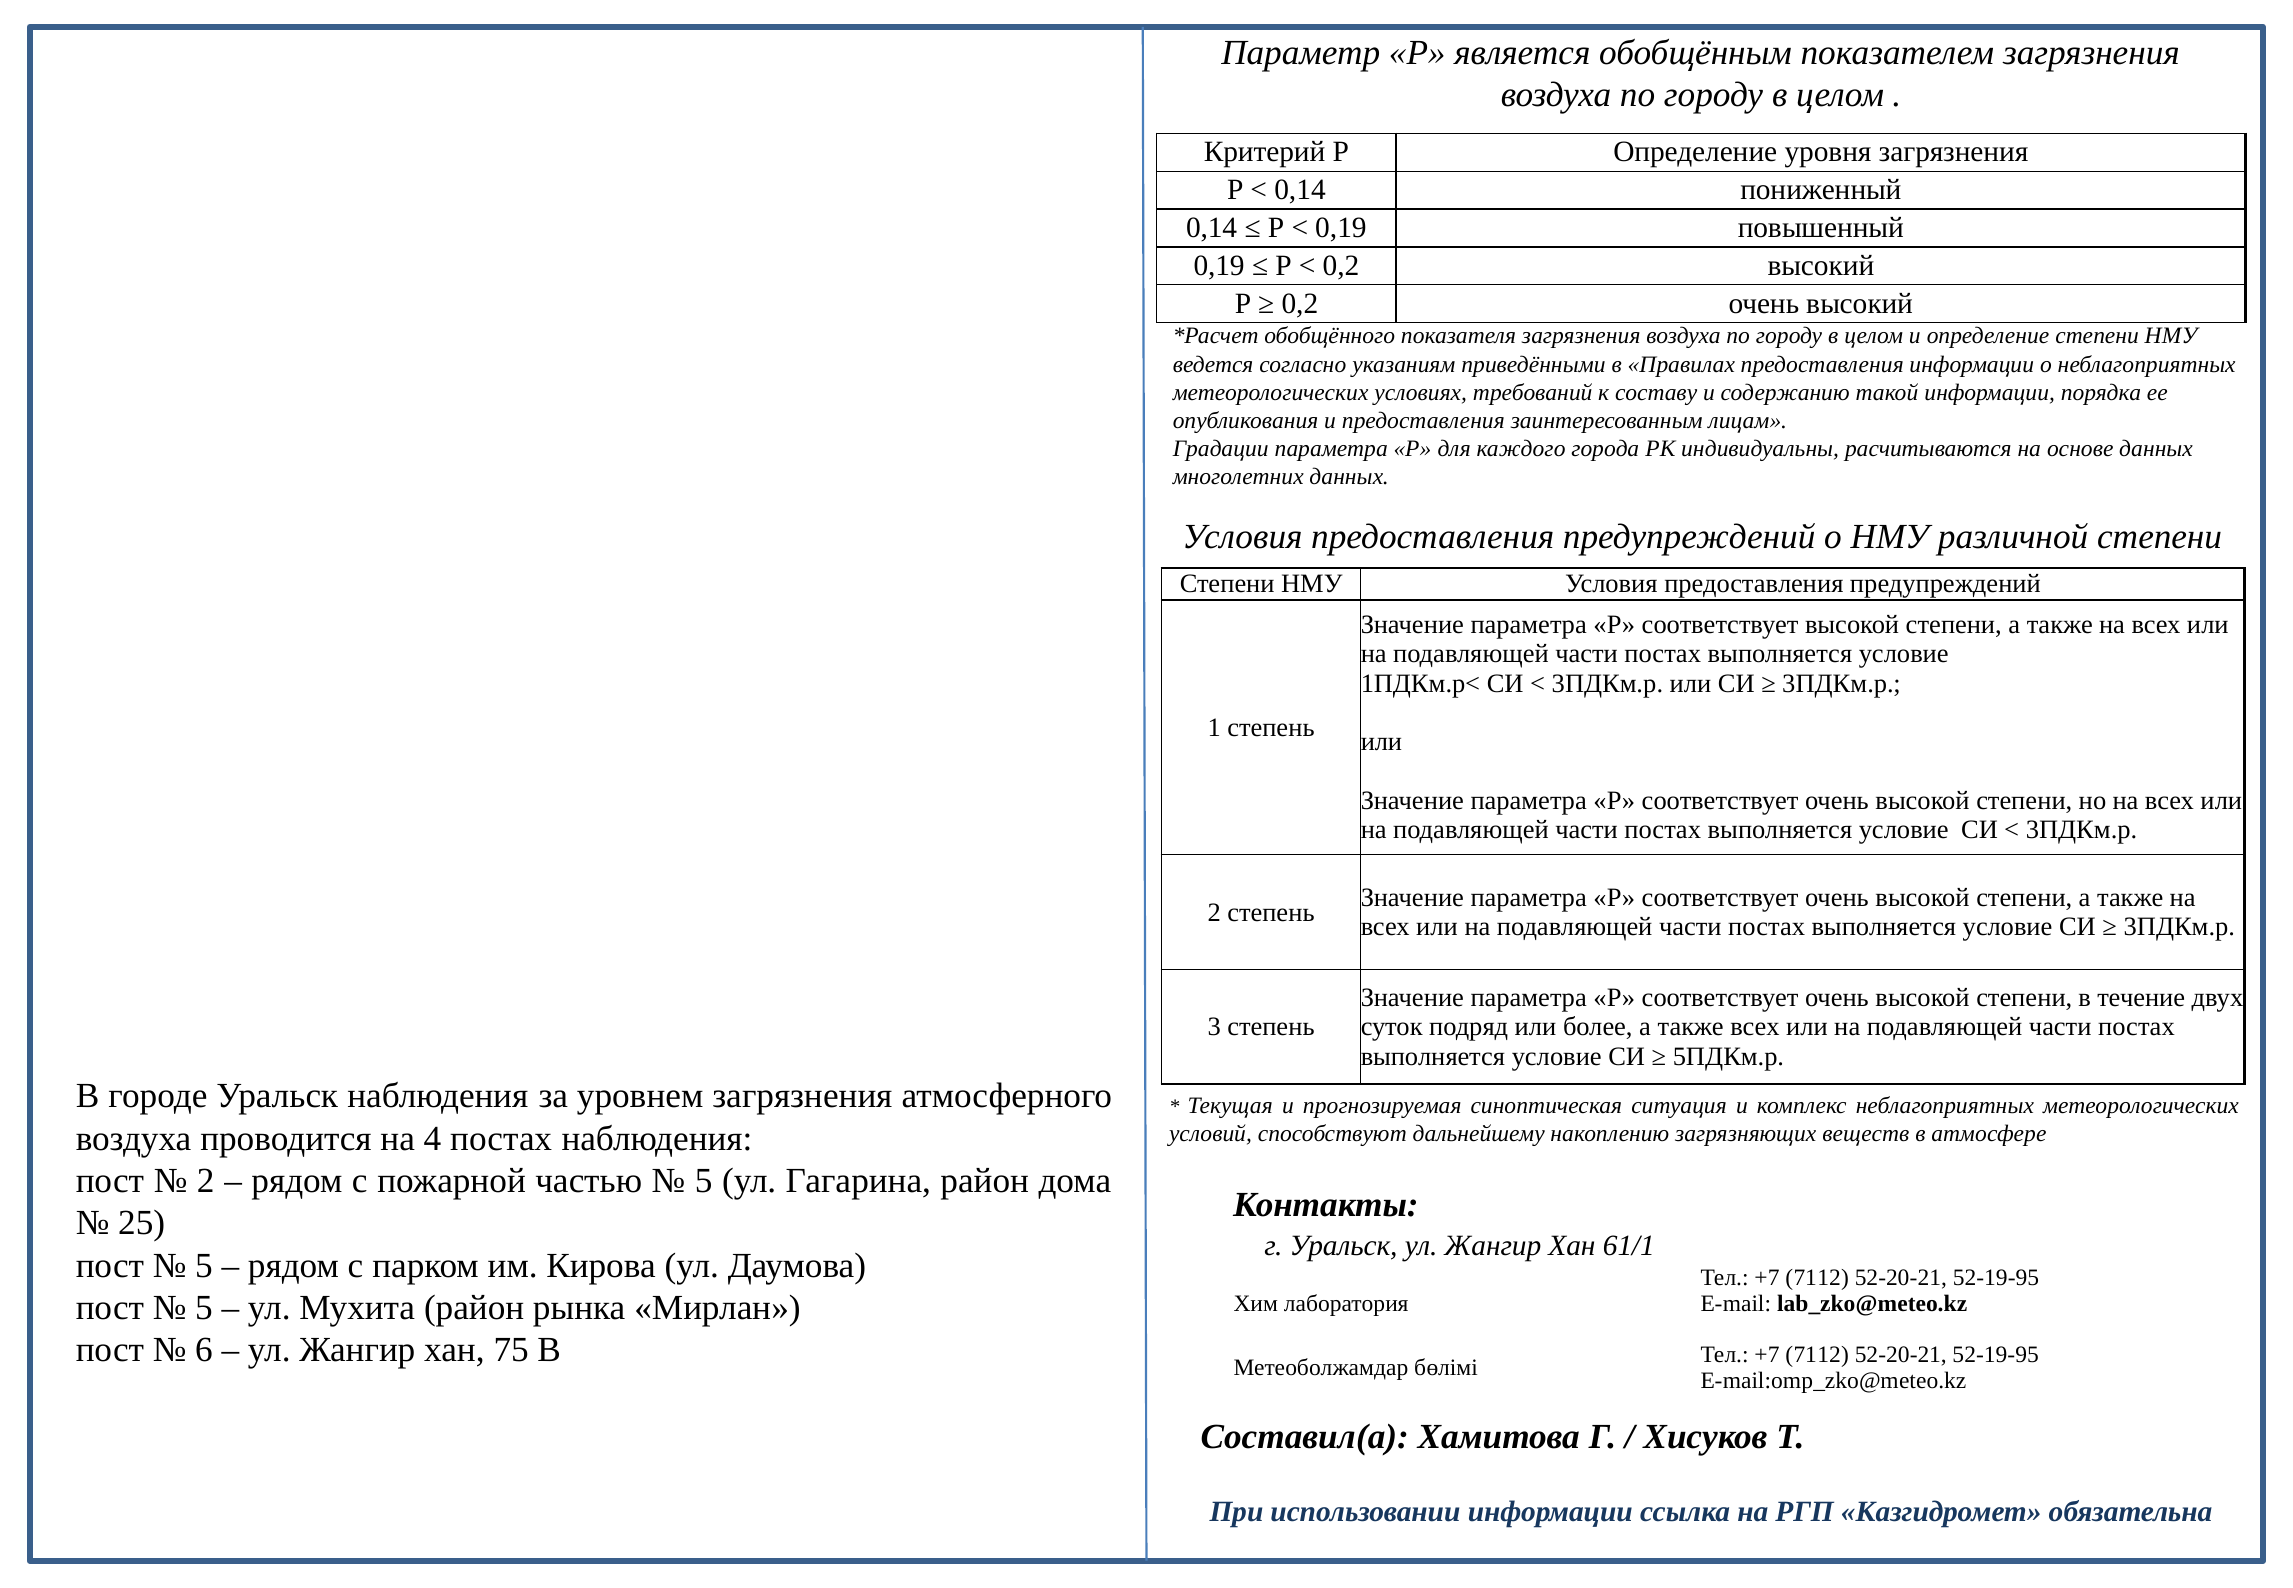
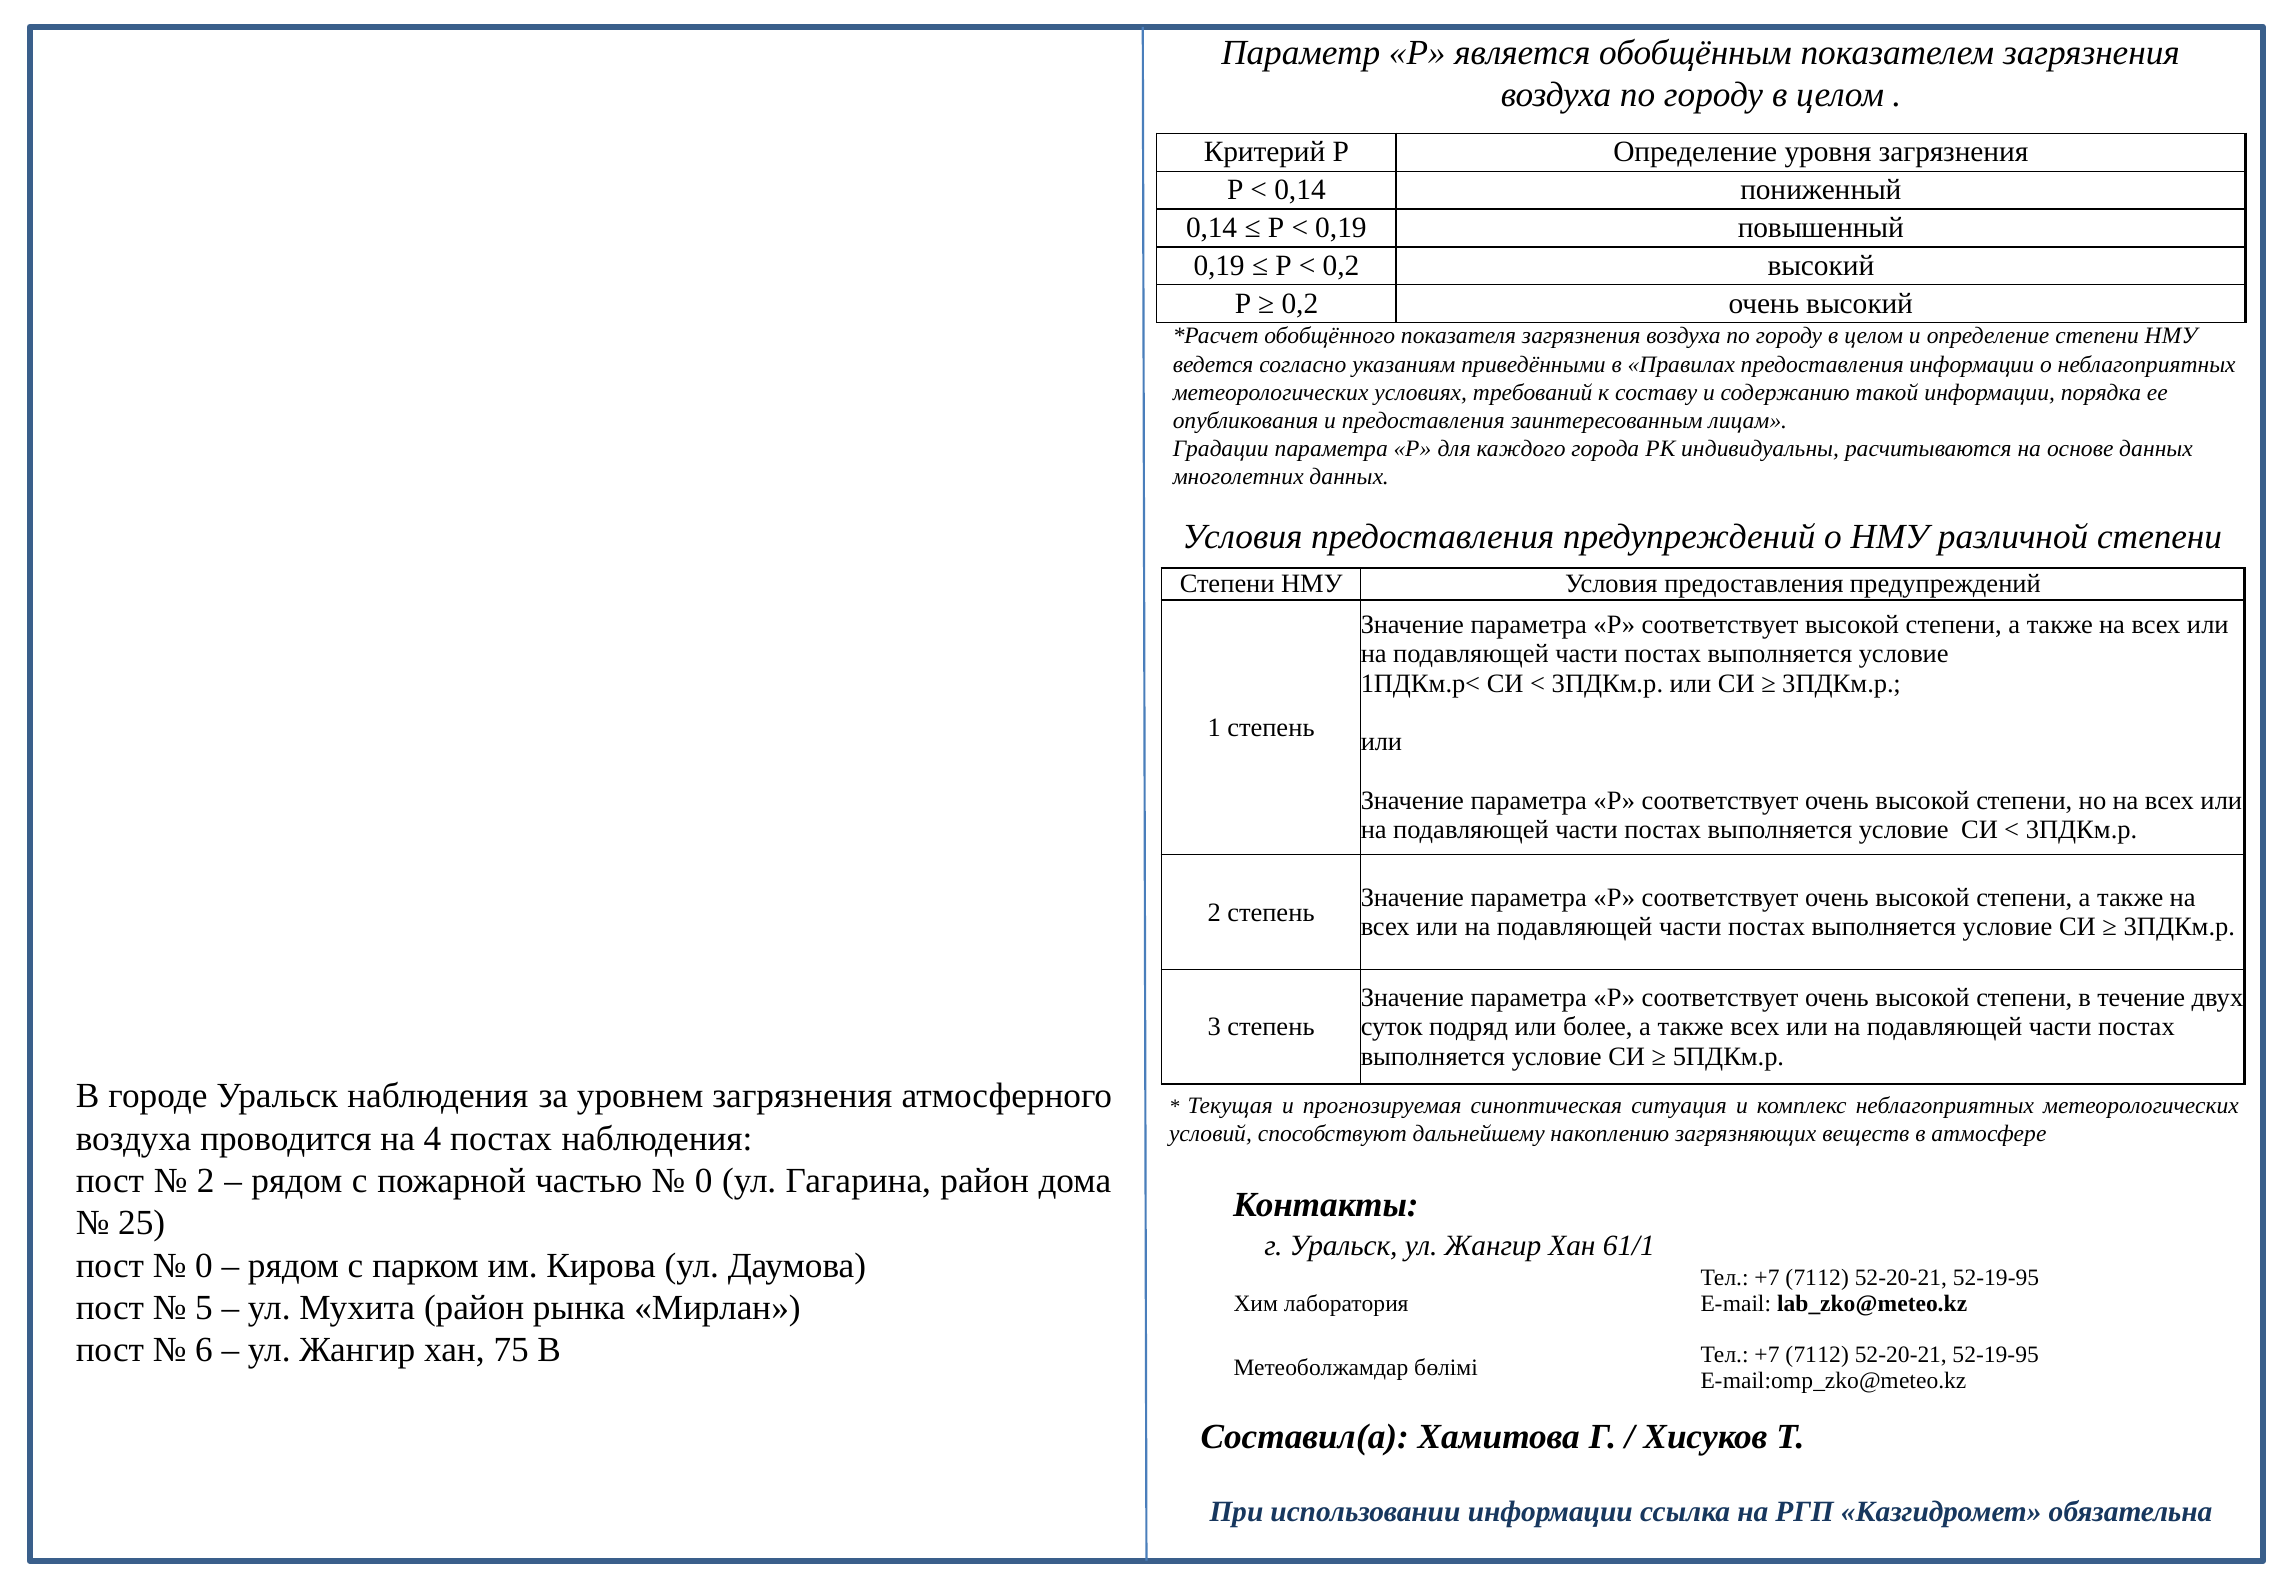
5: 5 -> 0 (704, 1180)
5: 5 -> 0 (204, 1265)
